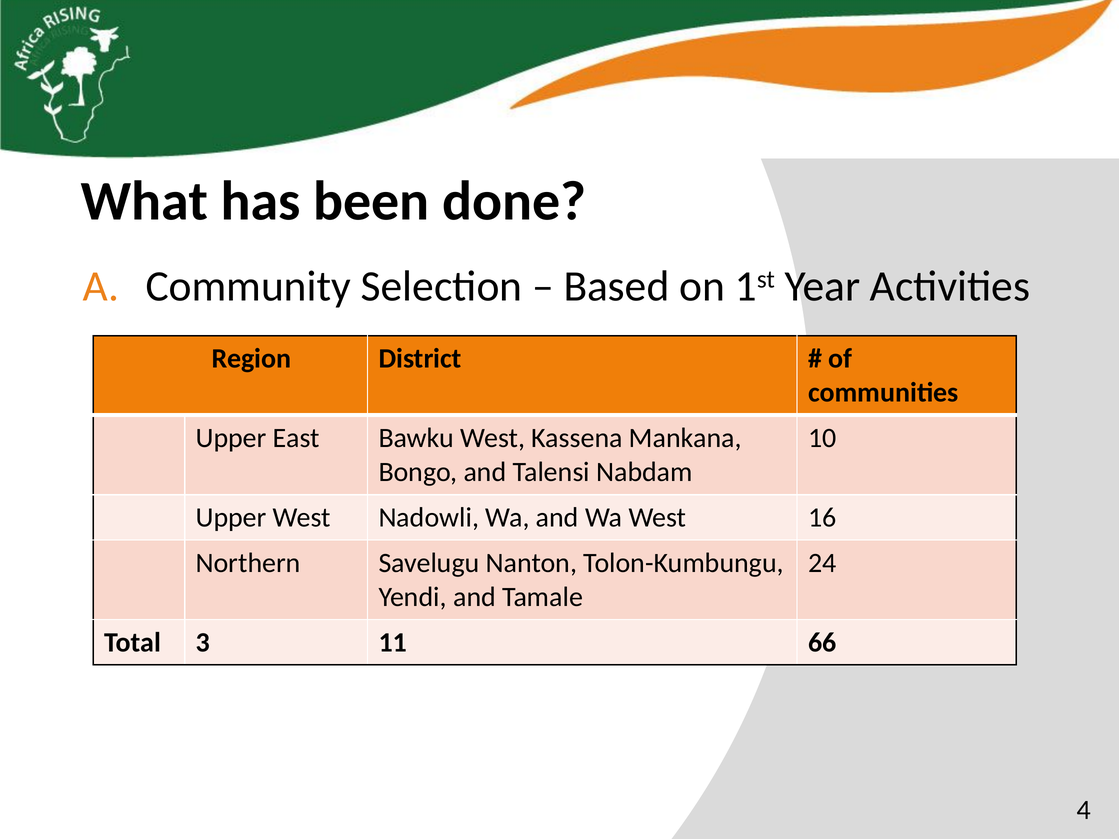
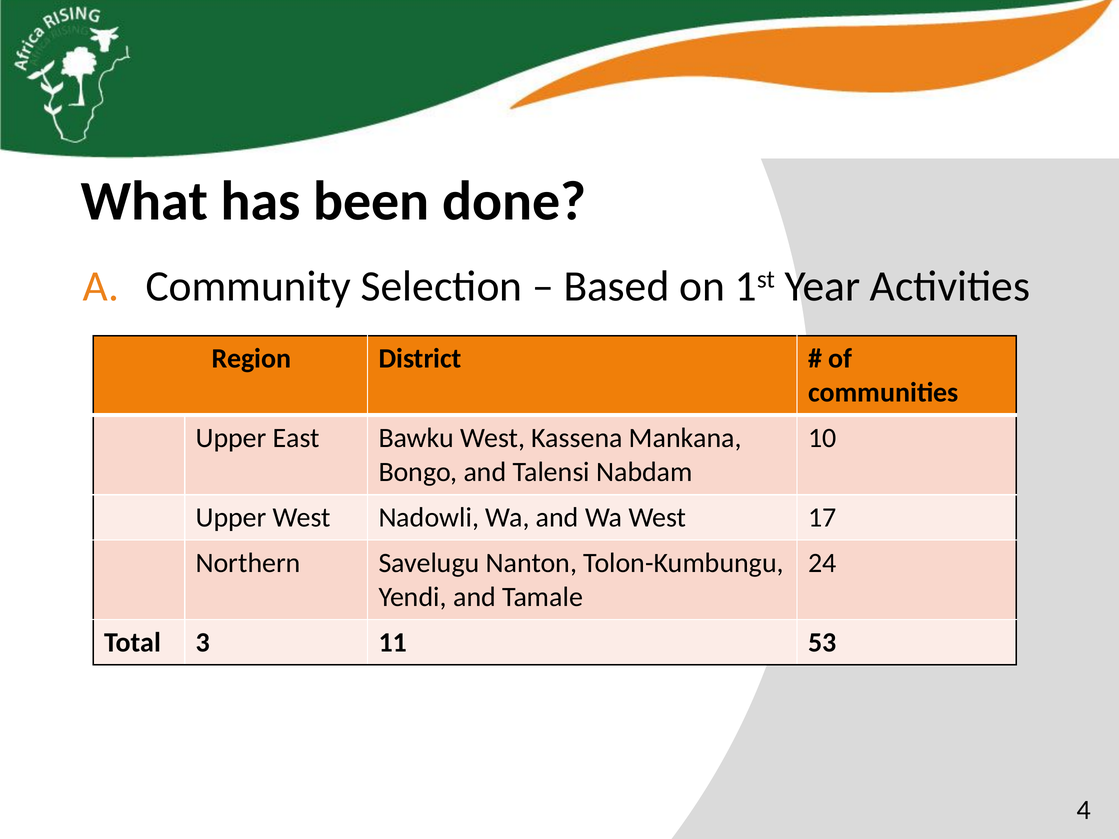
16: 16 -> 17 (822, 518)
66: 66 -> 53 (822, 643)
